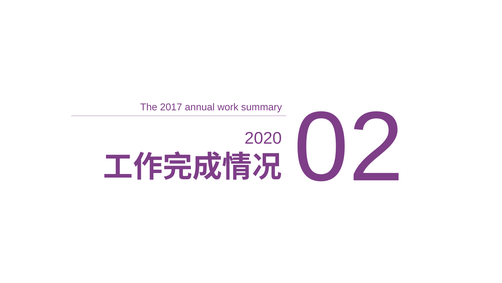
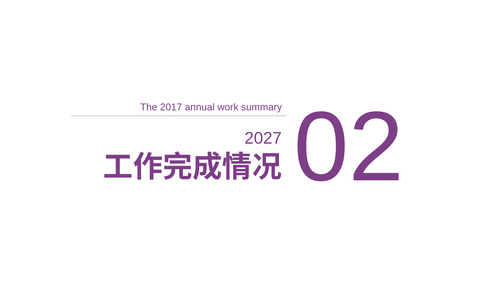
2020: 2020 -> 2027 (263, 138)
